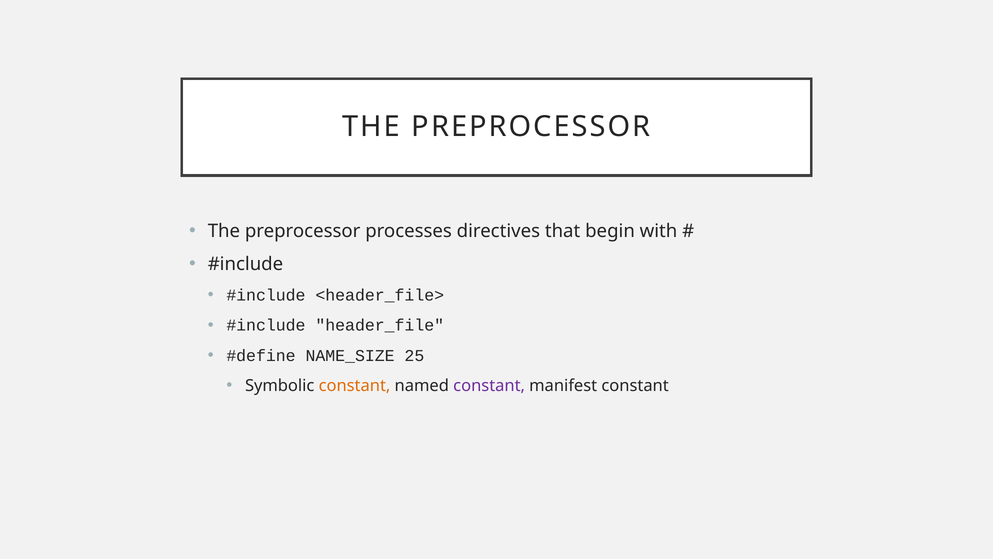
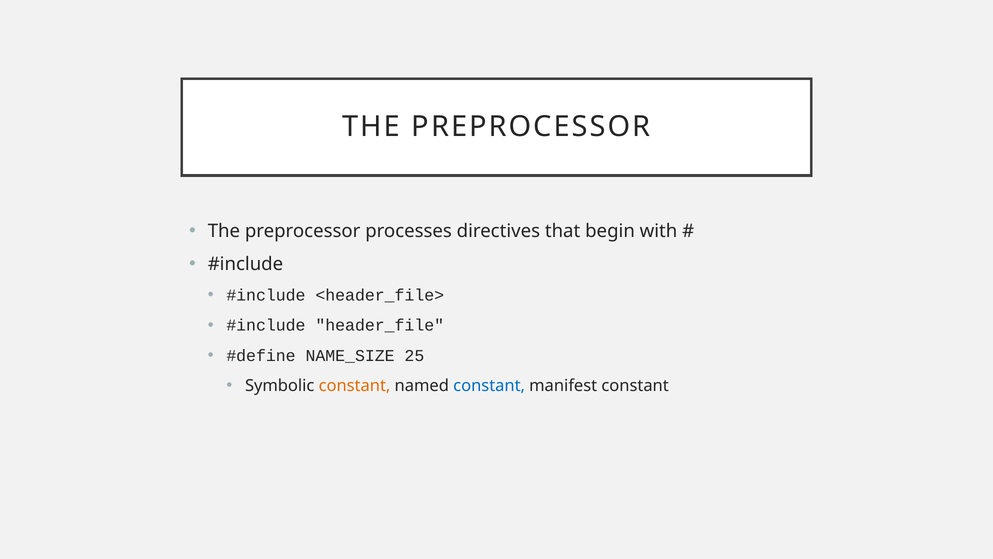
constant colour: purple -> blue (489, 386)
